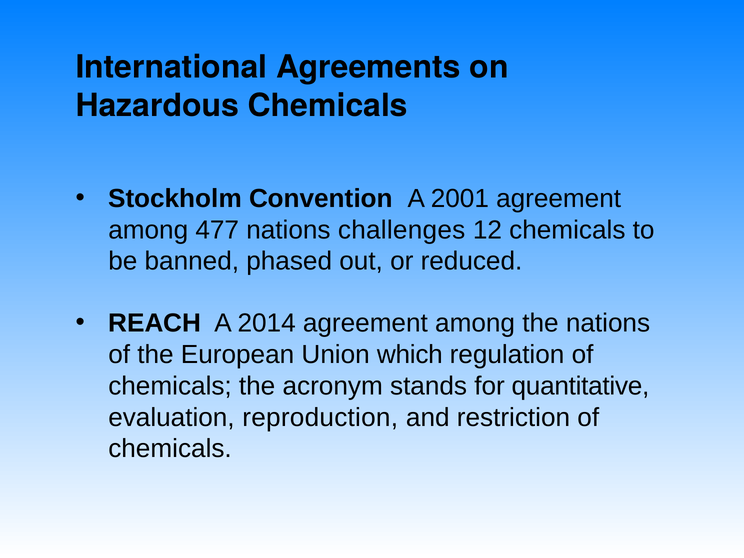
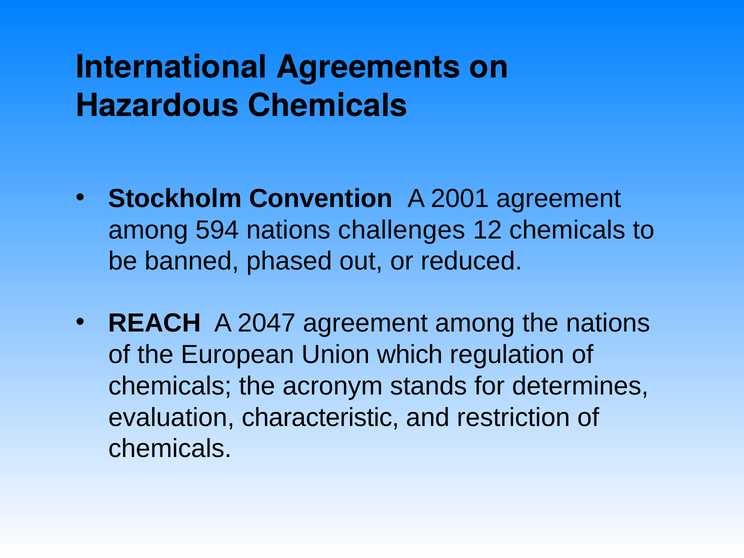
477: 477 -> 594 (217, 230)
2014: 2014 -> 2047 (267, 323)
quantitative: quantitative -> determines (580, 386)
reproduction: reproduction -> characteristic (320, 417)
